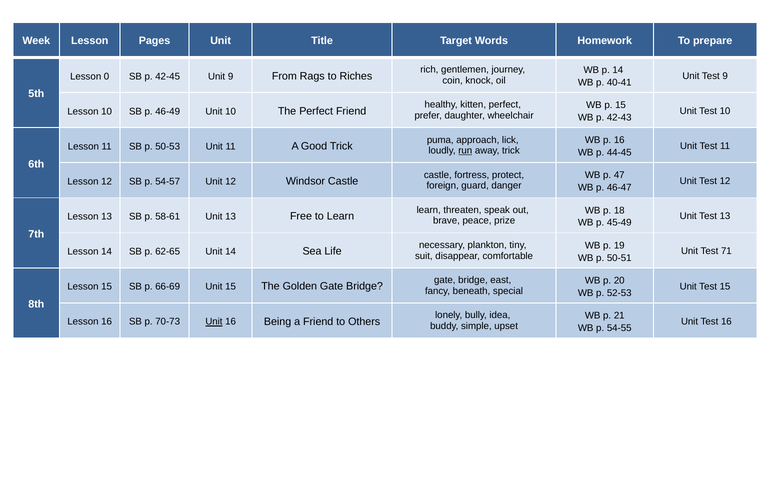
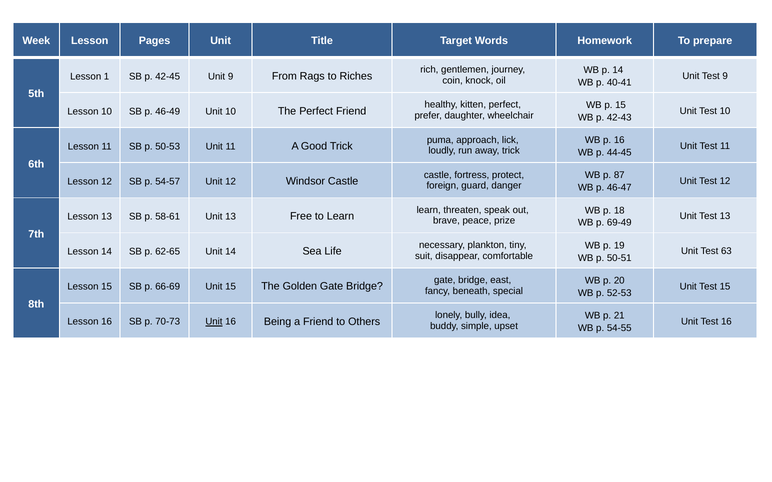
0: 0 -> 1 (107, 76)
run underline: present -> none (465, 151)
47: 47 -> 87 (619, 175)
45-49: 45-49 -> 69-49 (619, 223)
71: 71 -> 63 (726, 252)
